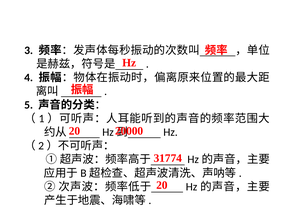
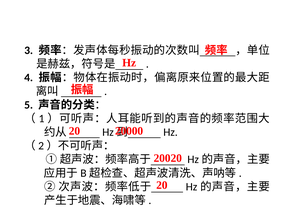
31774: 31774 -> 20020 (168, 158)
